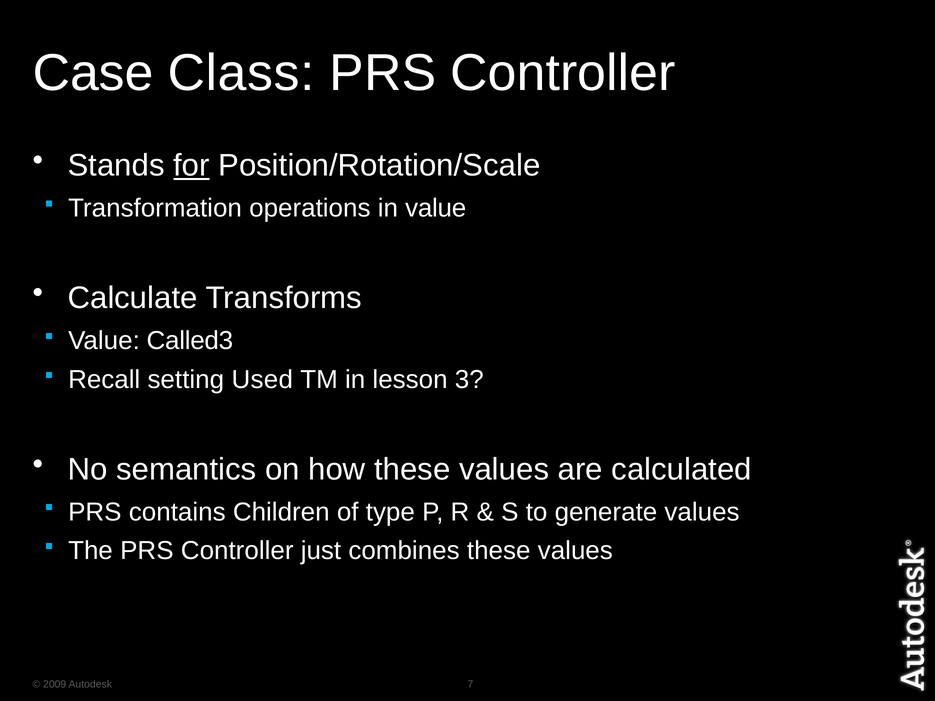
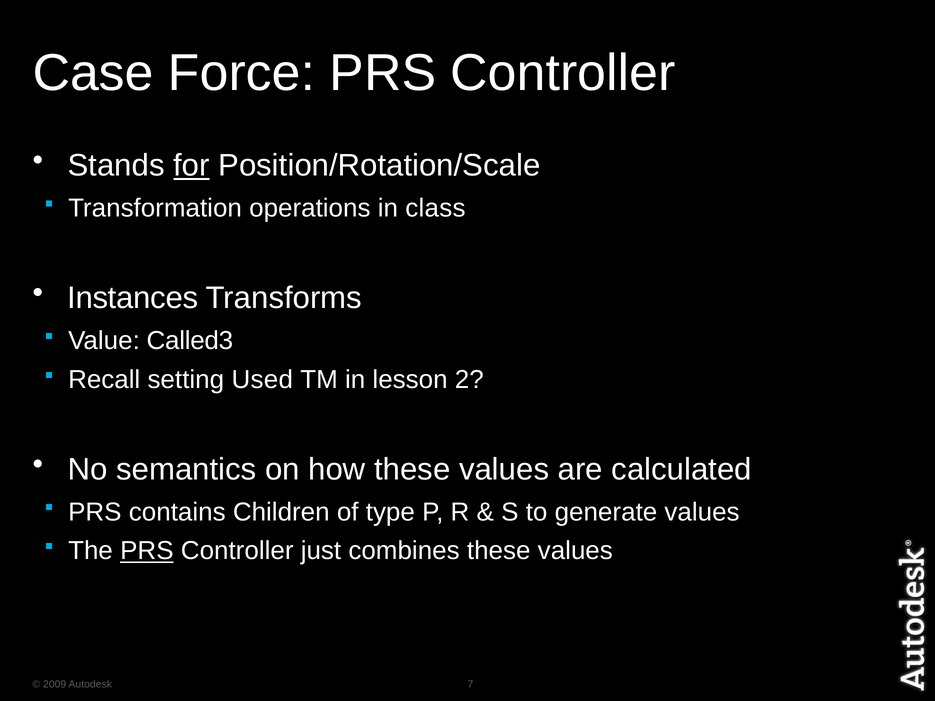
Class: Class -> Force (242, 73)
in value: value -> class (435, 208)
Calculate: Calculate -> Instances (133, 298)
3: 3 -> 2 (469, 380)
PRS underline: none -> present (147, 551)
